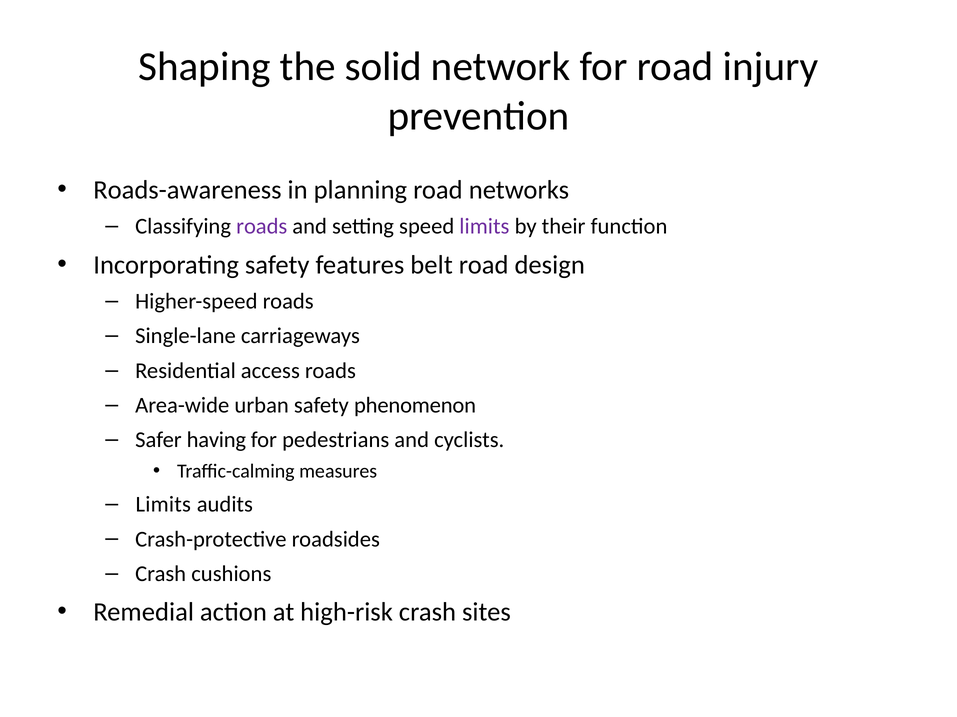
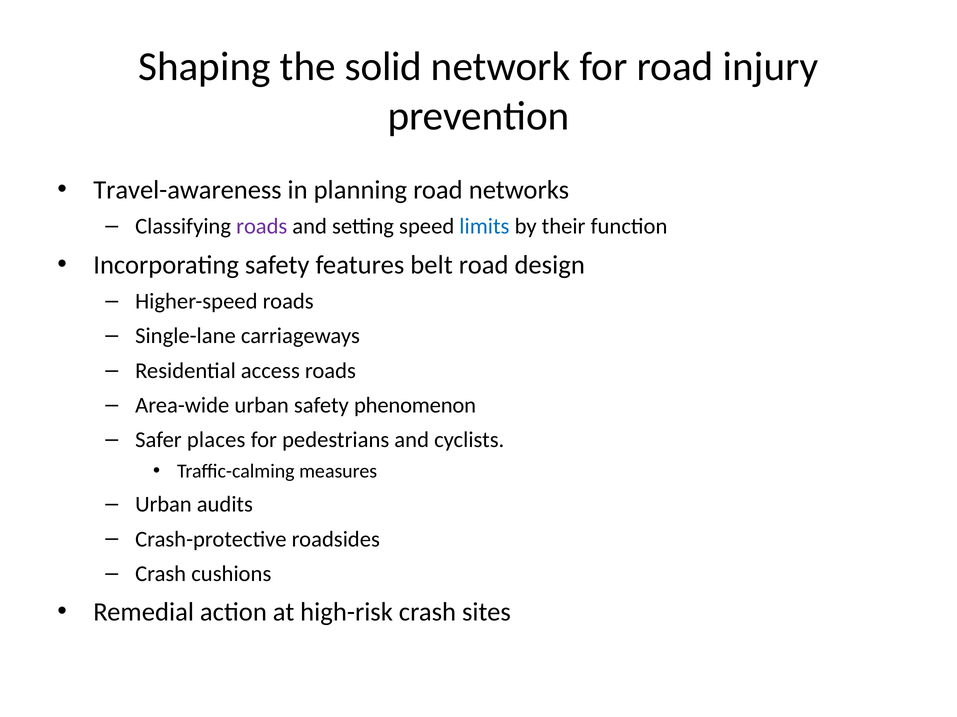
Roads-awareness: Roads-awareness -> Travel-awareness (187, 190)
limits colour: purple -> blue (484, 227)
having: having -> places (216, 440)
Limits: Limits -> Urban (163, 505)
